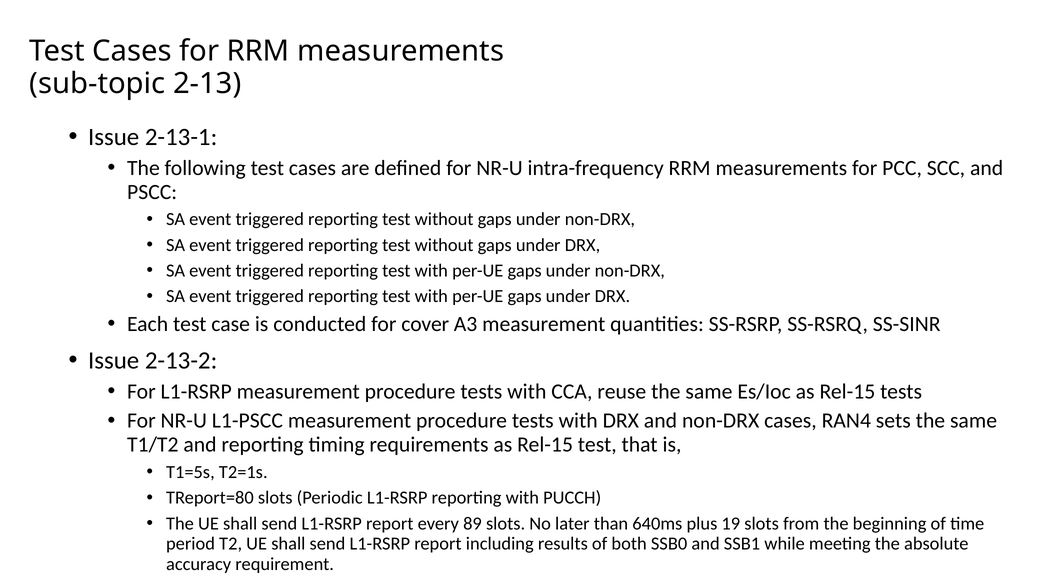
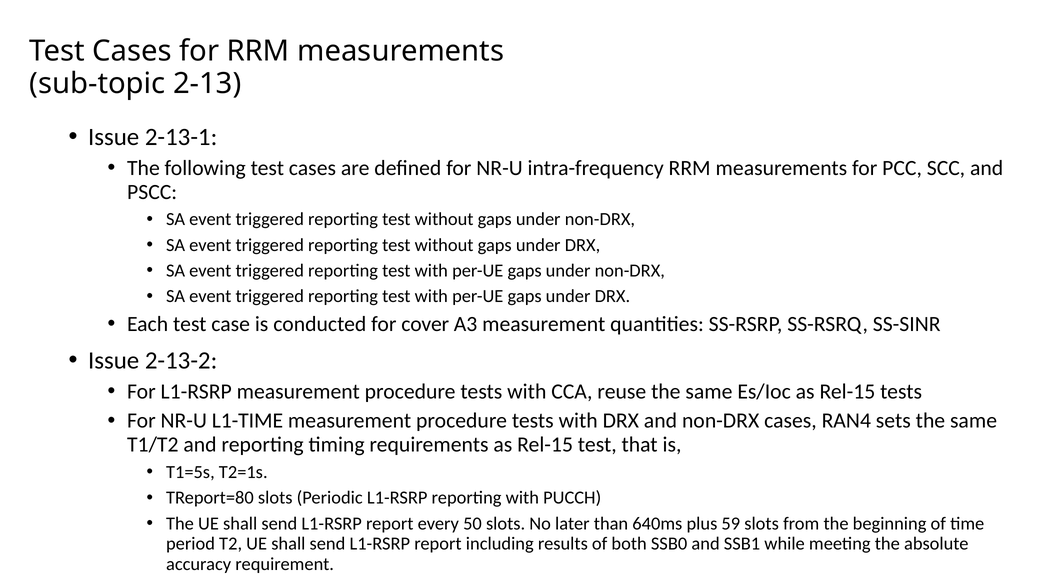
L1-PSCC: L1-PSCC -> L1-TIME (247, 421)
89: 89 -> 50 (472, 524)
19: 19 -> 59 (731, 524)
